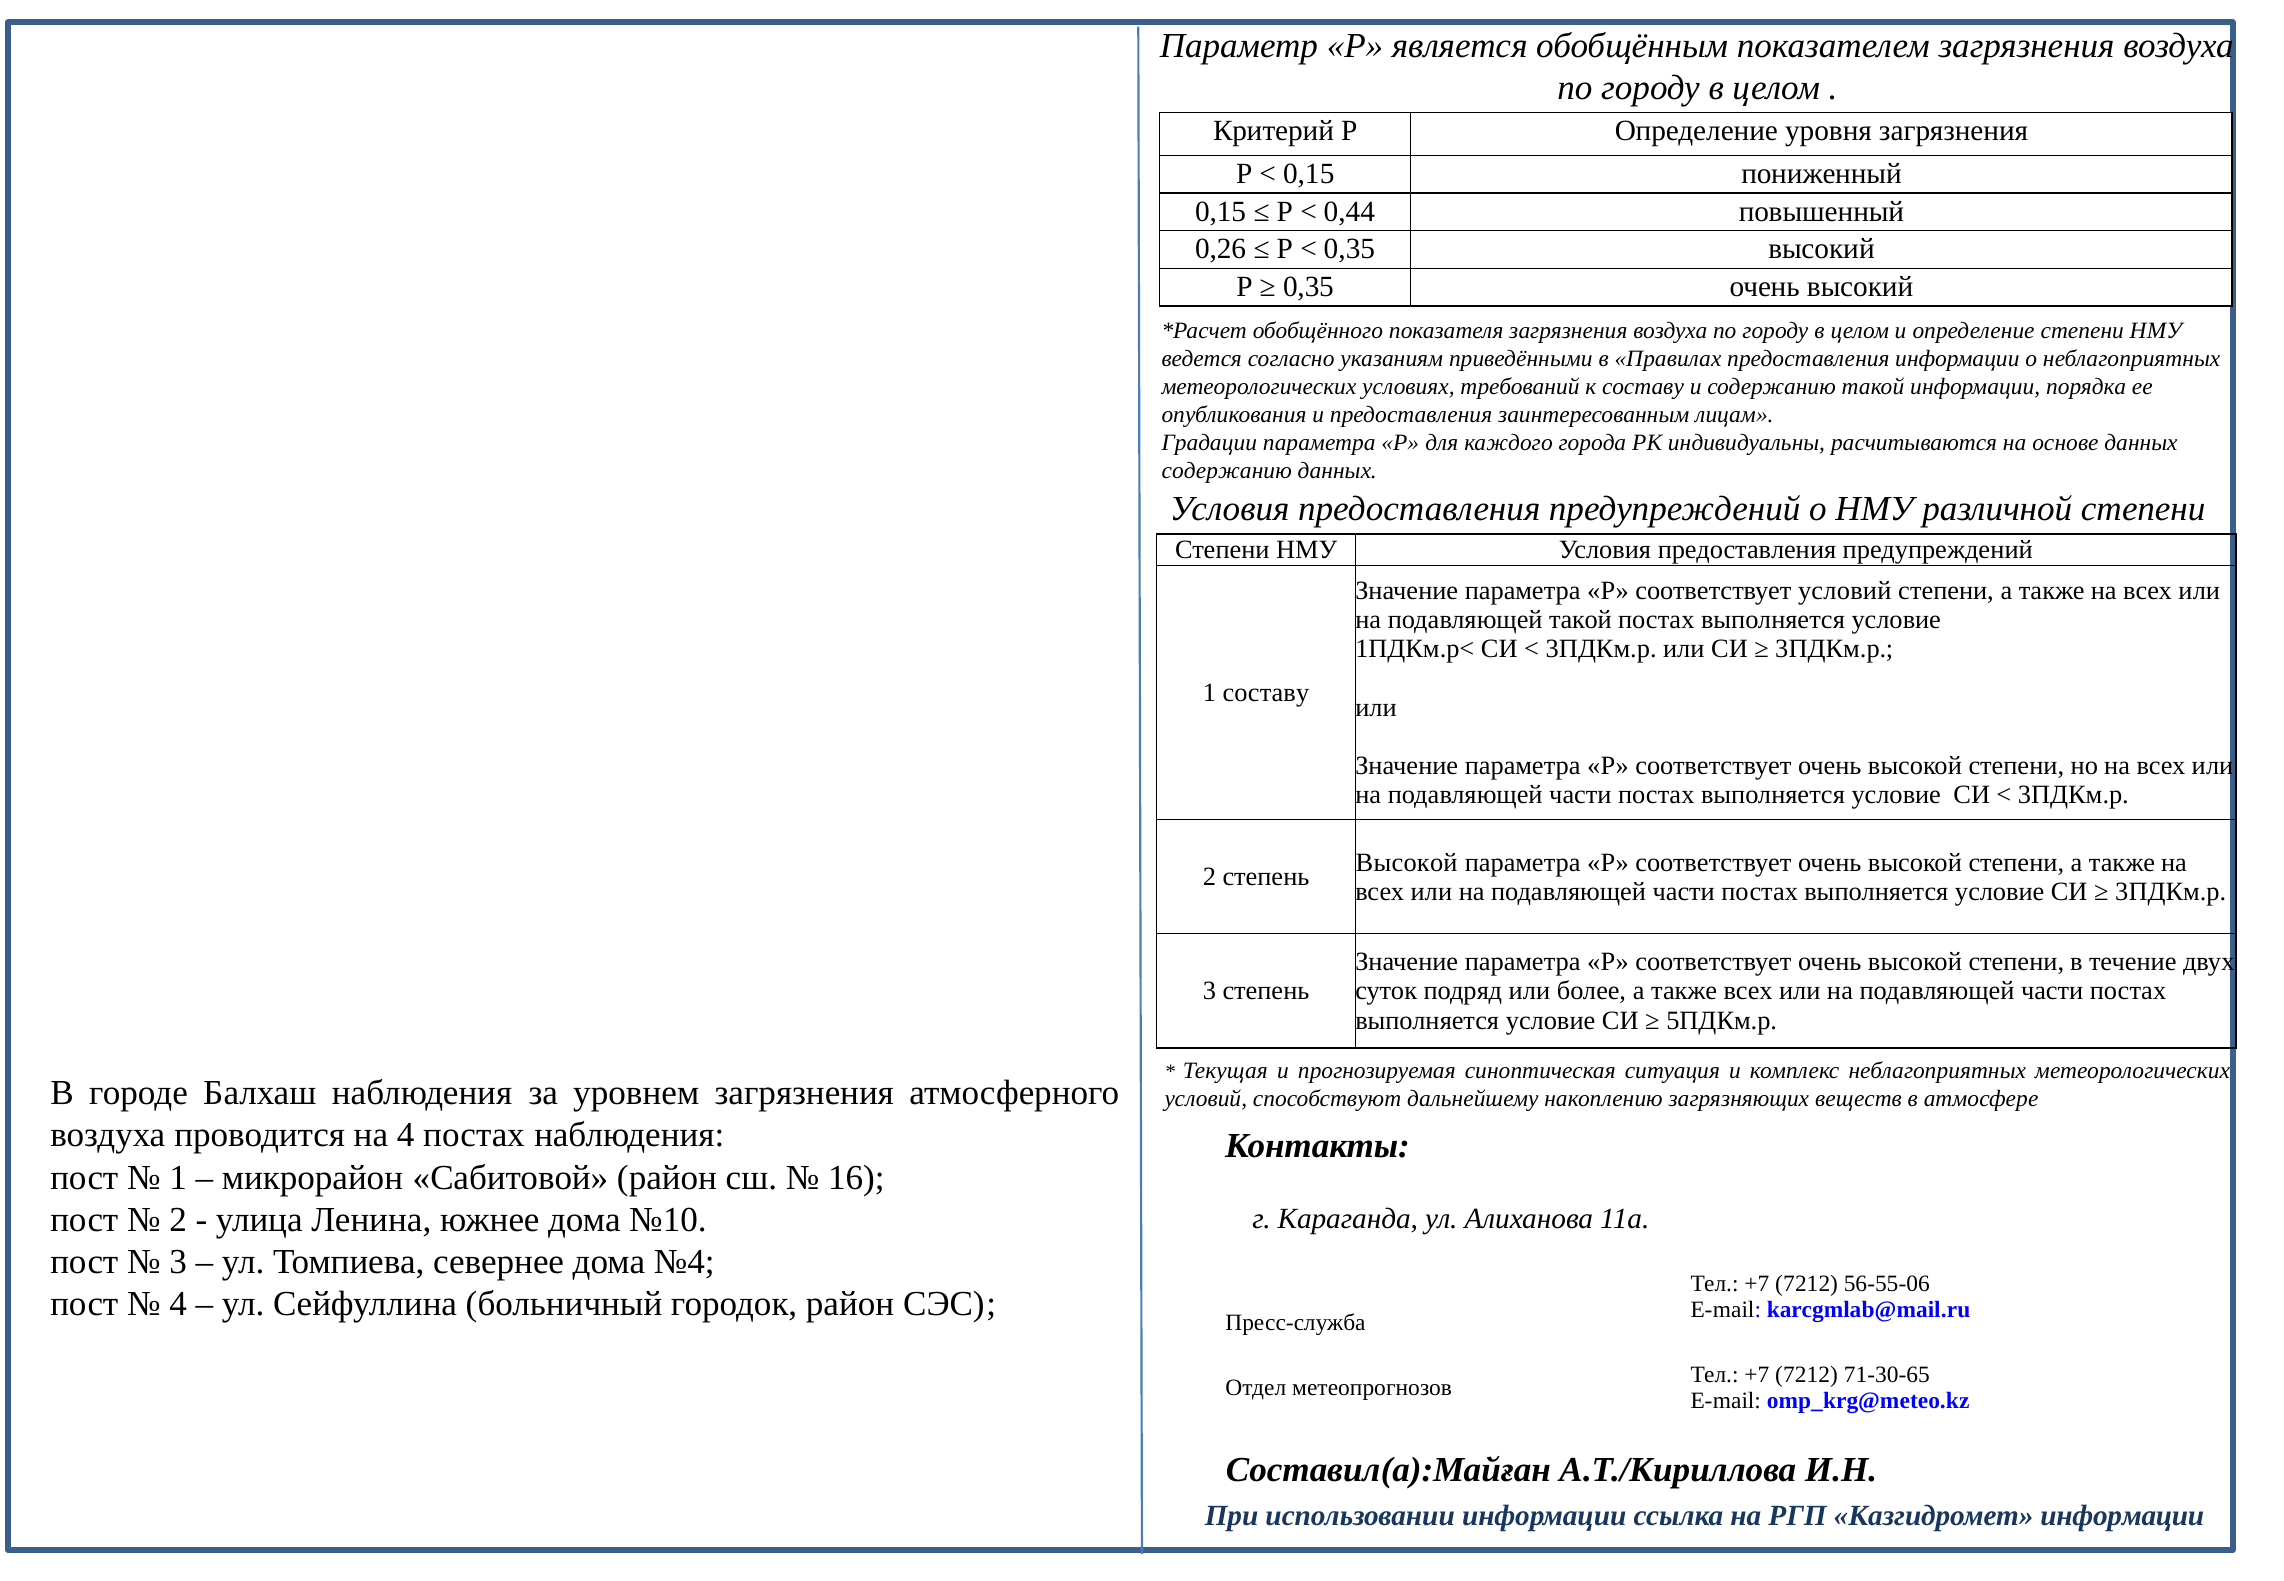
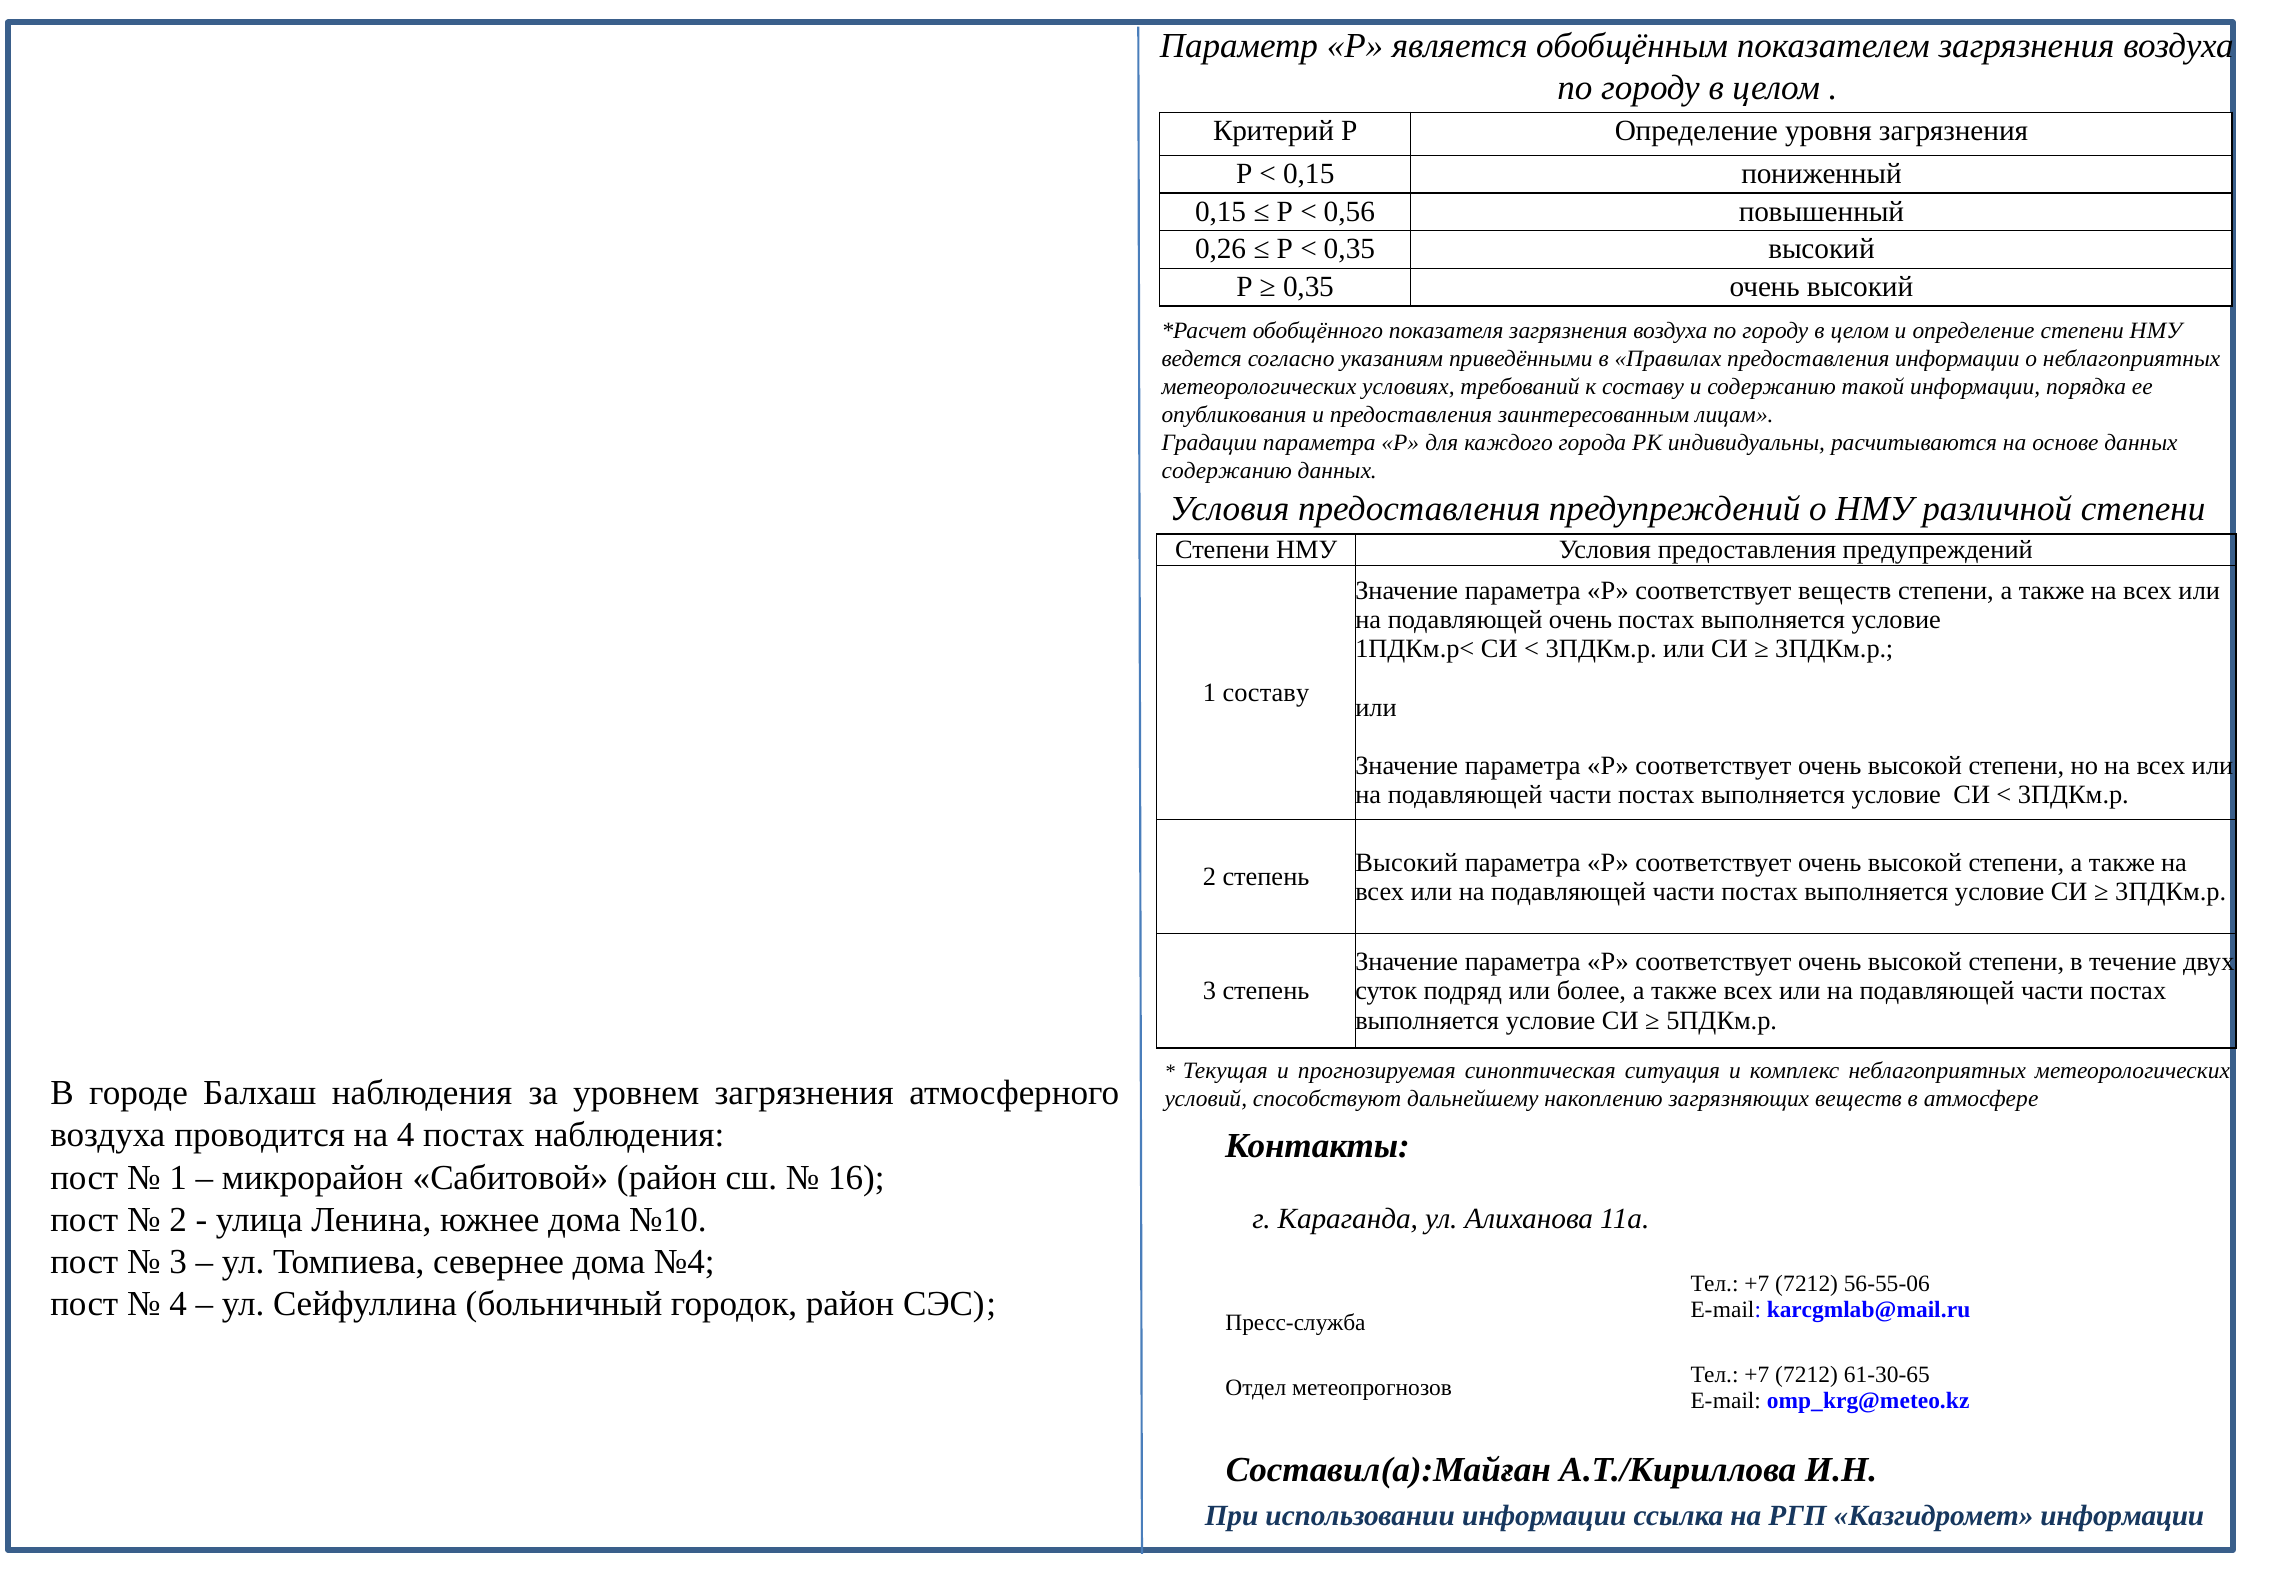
0,44: 0,44 -> 0,56 (1349, 212)
соответствует условий: условий -> веществ (1845, 591)
подавляющей такой: такой -> очень (1581, 620)
Высокой: Высокой -> Высокий (1407, 862)
71-30-65: 71-30-65 -> 61-30-65 (1887, 1375)
